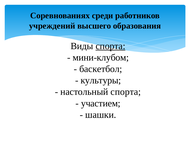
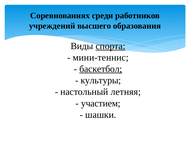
мини-клубом: мини-клубом -> мини-теннис (101, 57)
баскетбол underline: none -> present (101, 69)
настольный спорта: спорта -> летняя (126, 92)
